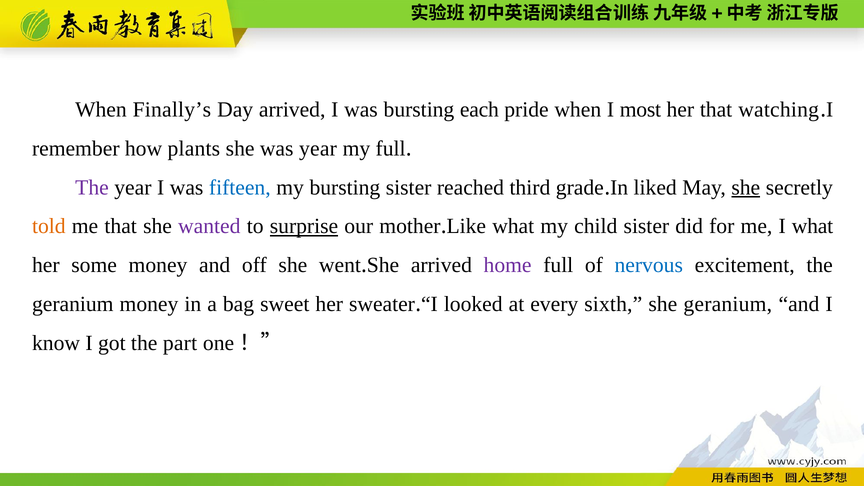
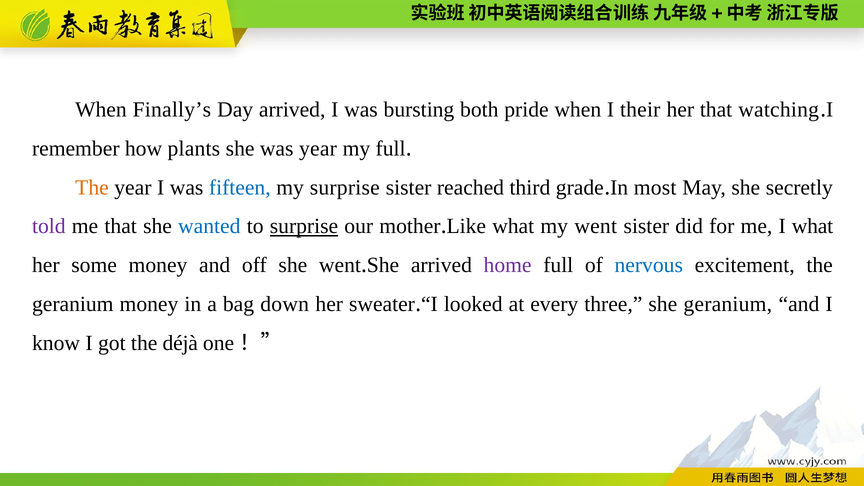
each: each -> both (479, 110)
most: most -> their (640, 110)
The colour: purple -> orange (92, 187)
my bursting: bursting -> surprise (345, 187)
liked: liked -> most (655, 187)
she underline: present -> none (746, 187)
told colour: orange -> purple (49, 226)
wanted colour: purple -> blue (209, 226)
my child: child -> went (596, 226)
sweet: sweet -> down (285, 304)
sixth: sixth -> three (613, 304)
part: part -> déjà (180, 343)
